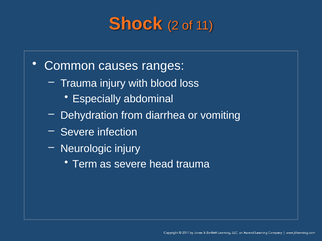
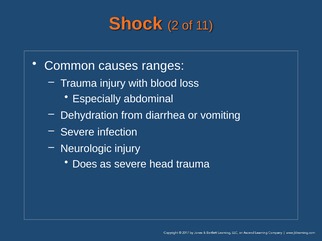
Term: Term -> Does (85, 164)
